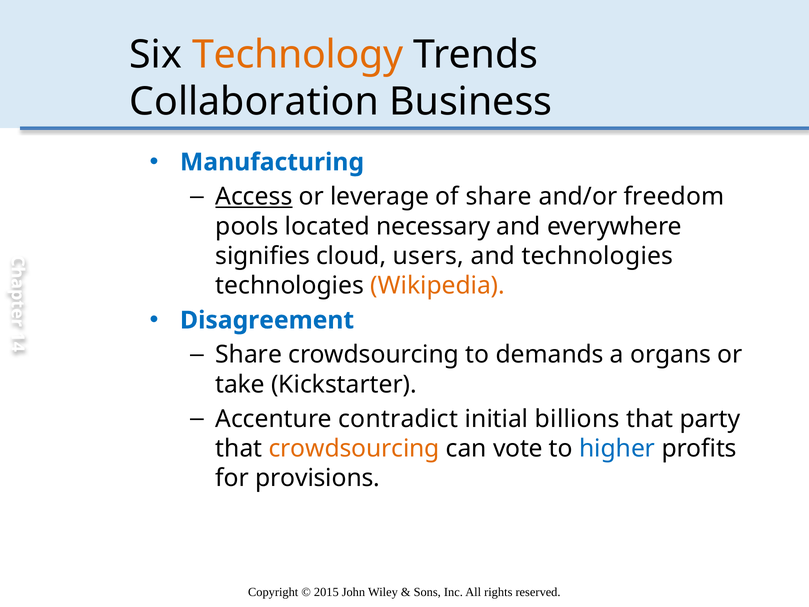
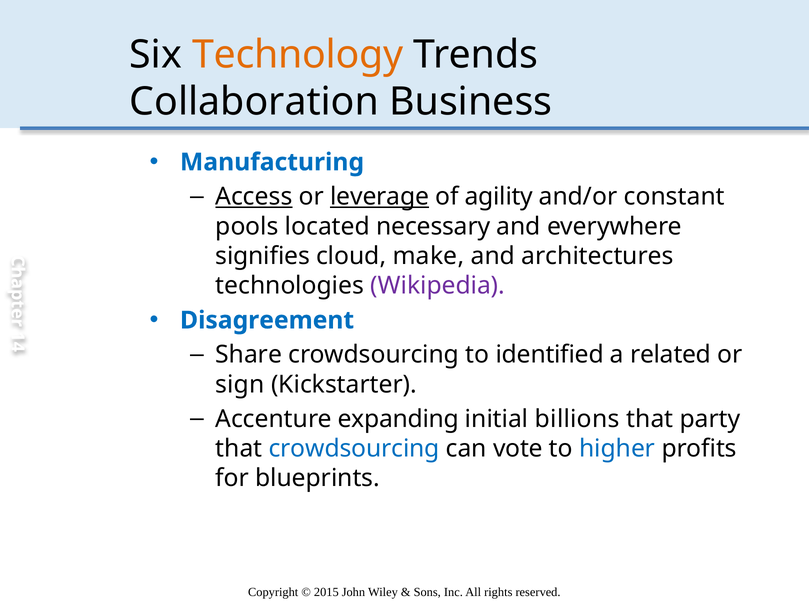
leverage underline: none -> present (380, 197)
of share: share -> agility (499, 197)
freedom: freedom -> constant (674, 197)
users: users -> make (428, 256)
and technologies: technologies -> architectures (598, 256)
Wikipedia colour: orange -> purple (438, 286)
demands: demands -> identified (550, 355)
organs: organs -> related (671, 355)
take: take -> sign (240, 384)
contradict: contradict -> expanding (398, 419)
crowdsourcing colour: orange -> blue (354, 448)
provisions: provisions -> blueprints (318, 478)
